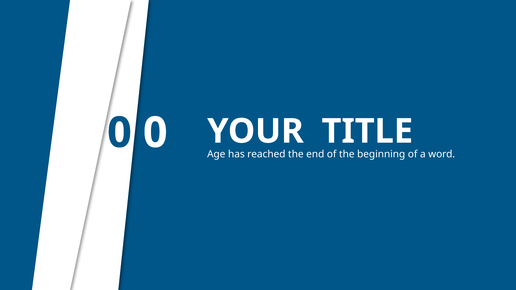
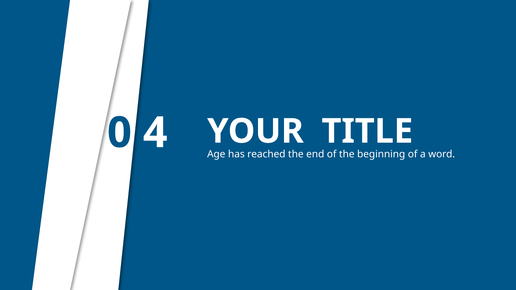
0 0: 0 -> 4 (155, 133)
